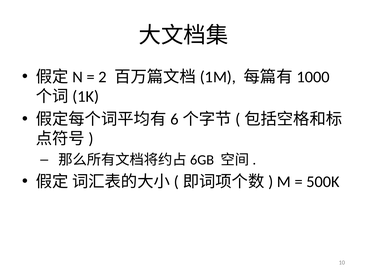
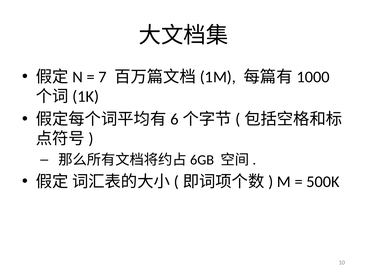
2: 2 -> 7 (103, 77)
